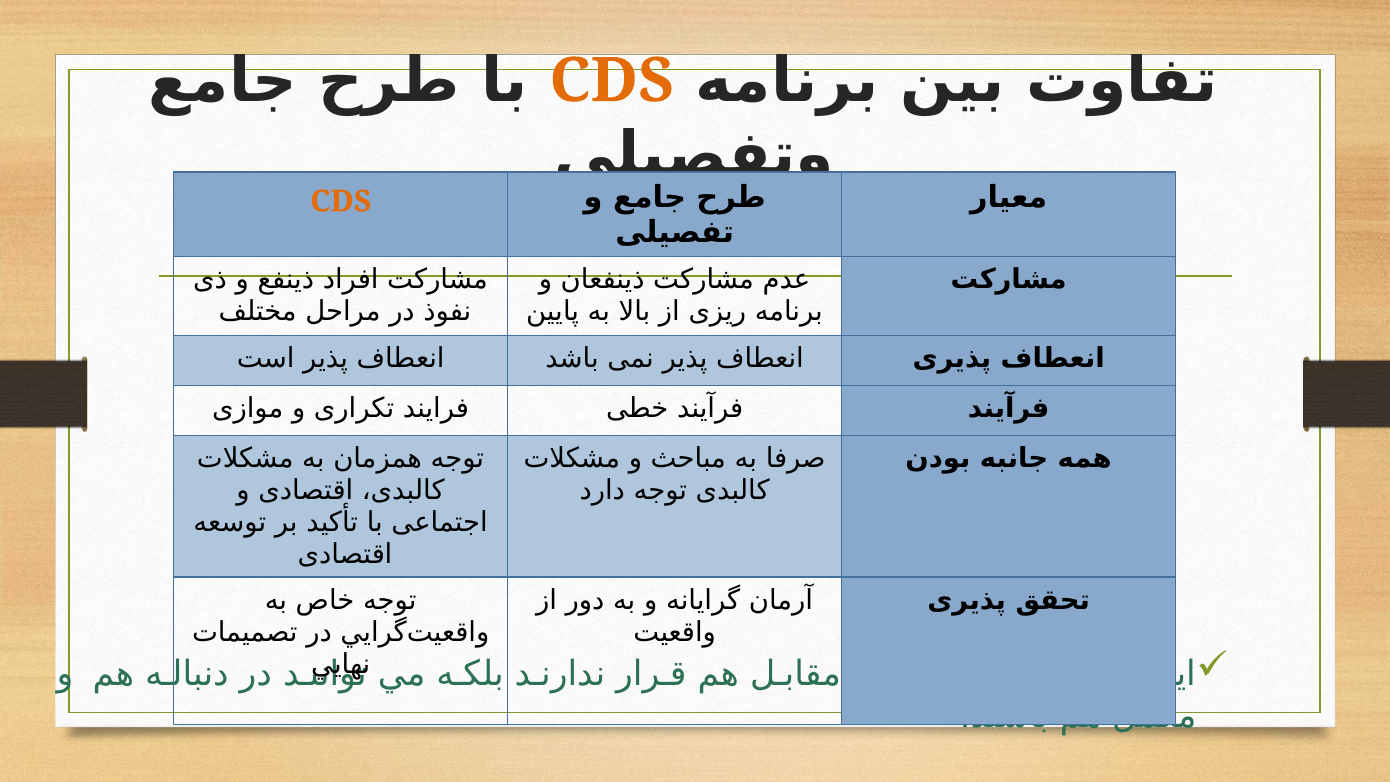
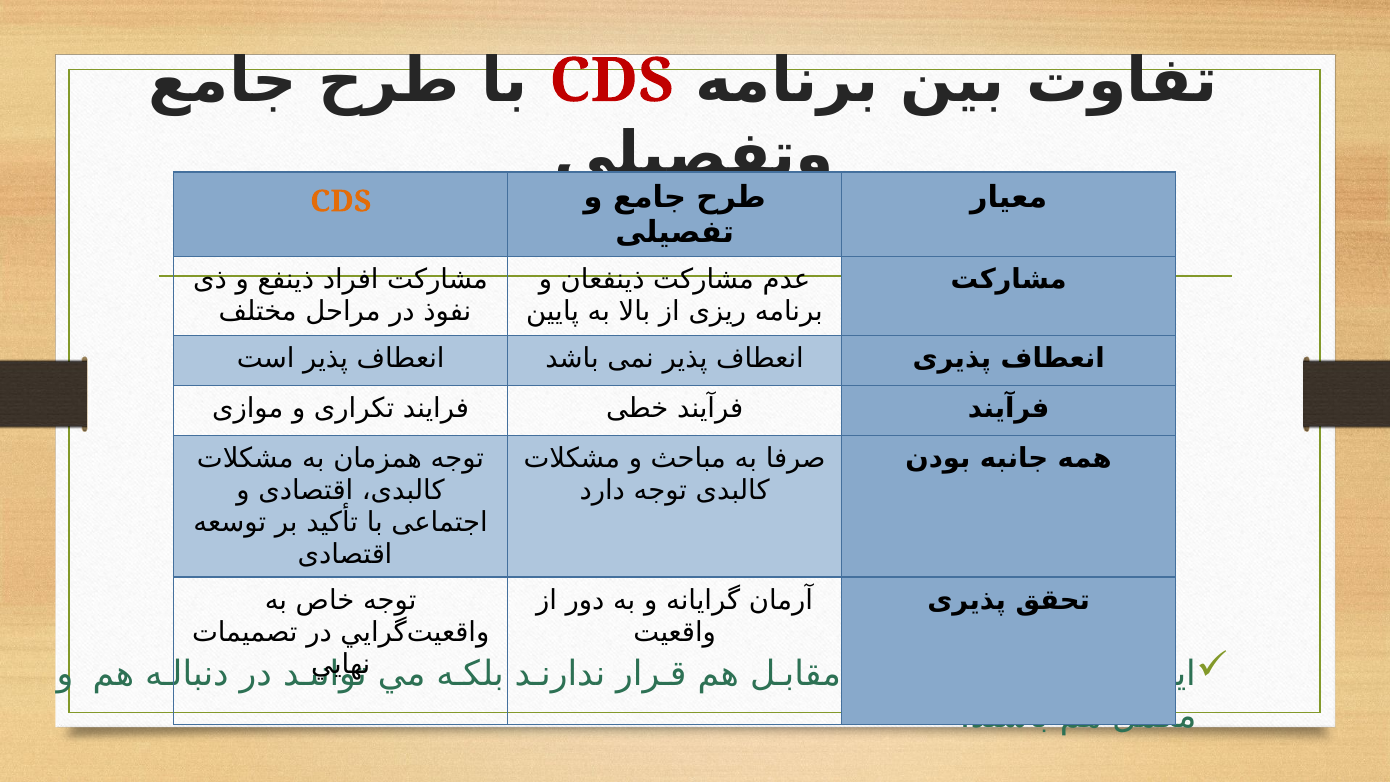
CDS colour: orange -> red (612, 81)
